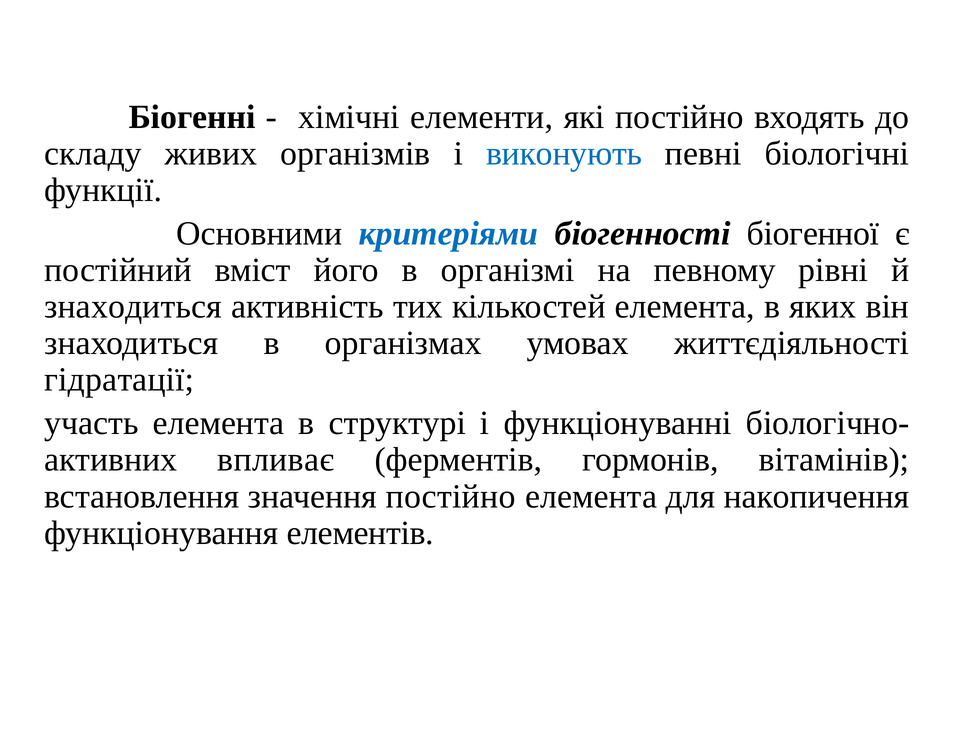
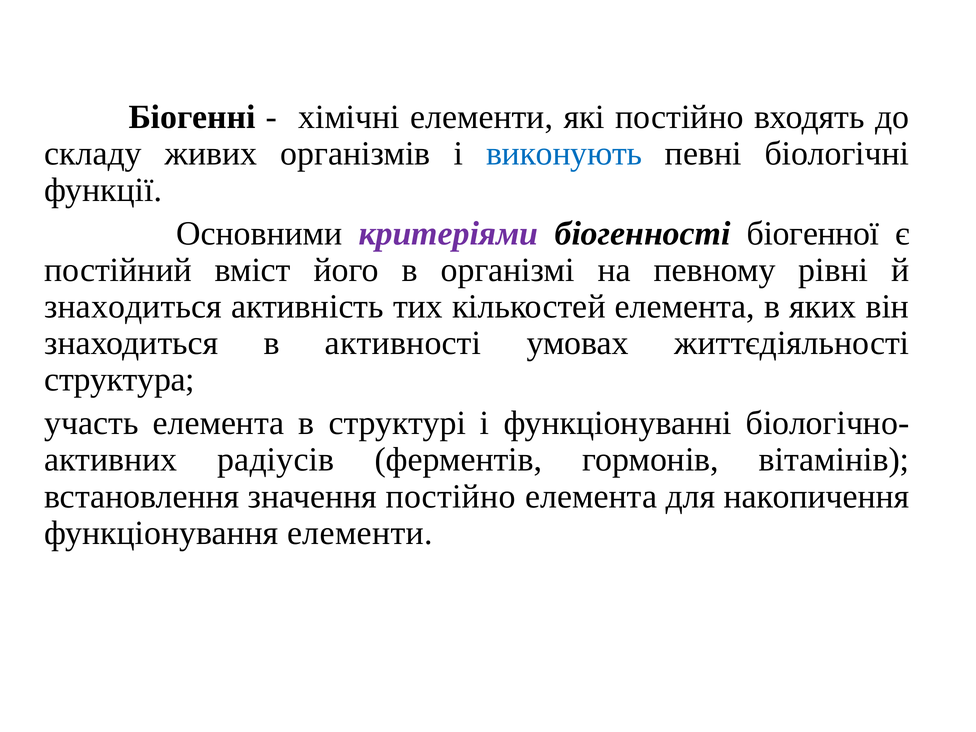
критеріями colour: blue -> purple (448, 233)
організмах: організмах -> активності (403, 343)
гідратації: гідратації -> структура (120, 380)
впливає: впливає -> радіусів (276, 460)
функціонування елементів: елементів -> елементи (360, 533)
